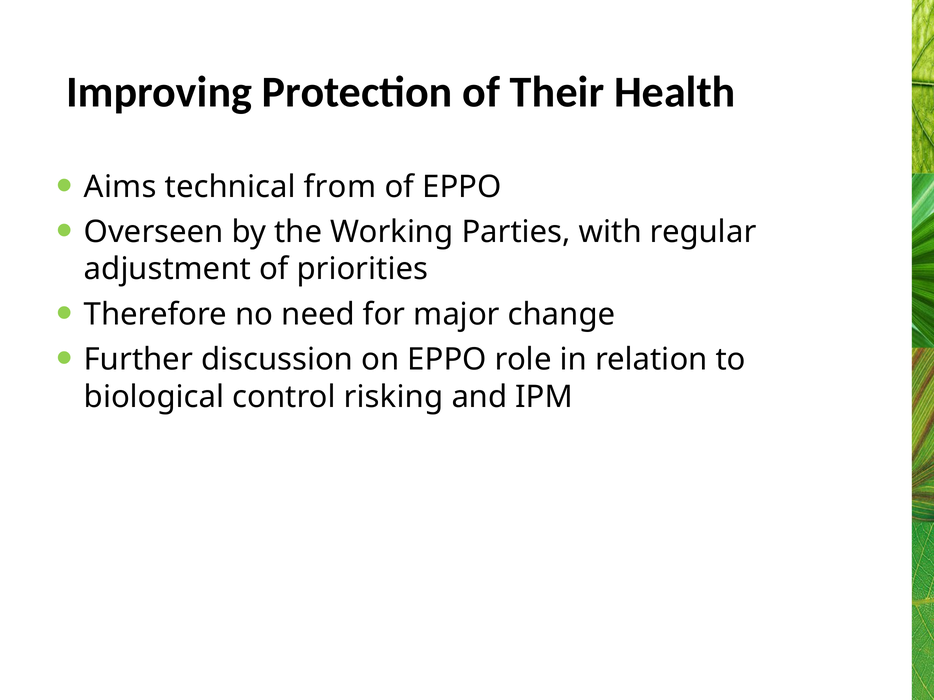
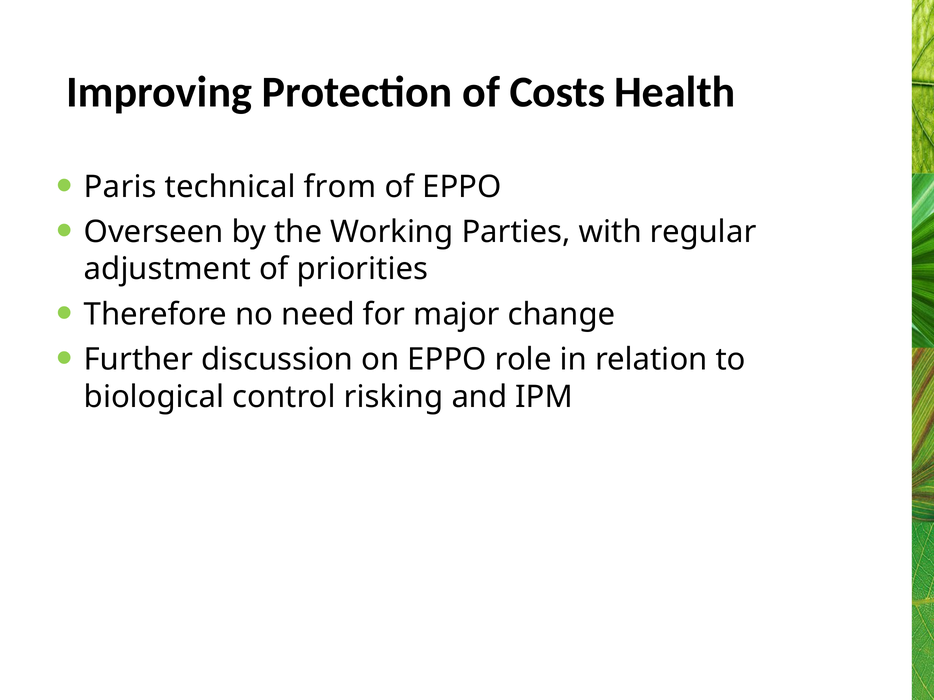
Their: Their -> Costs (557, 92)
Aims: Aims -> Paris (120, 187)
